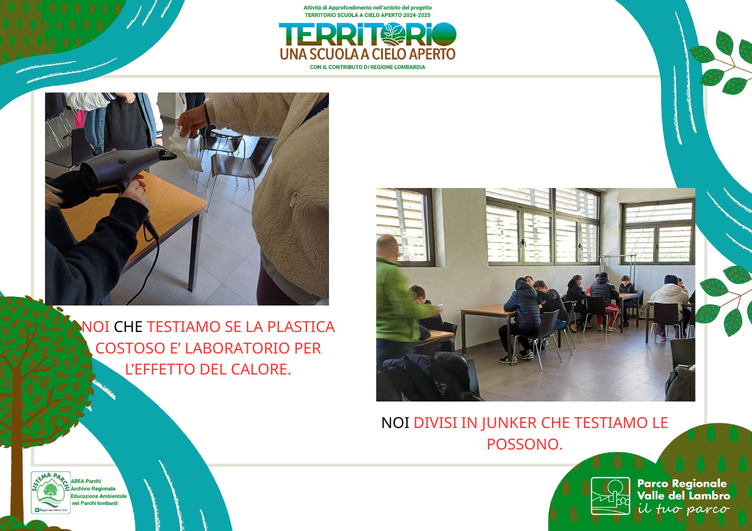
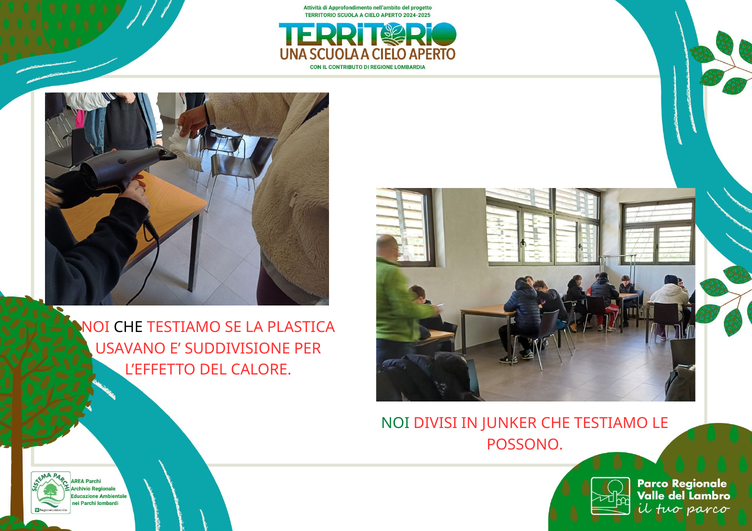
COSTOSO: COSTOSO -> USAVANO (131, 349)
LABORATORIO: LABORATORIO -> SUDDIVISIONE (237, 349)
NOI colour: black -> green (395, 424)
